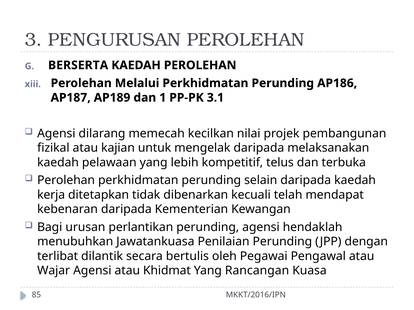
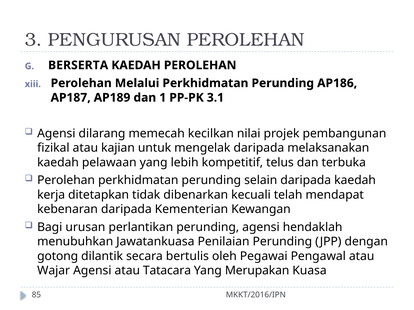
terlibat: terlibat -> gotong (58, 256)
Khidmat: Khidmat -> Tatacara (167, 271)
Rancangan: Rancangan -> Merupakan (257, 271)
